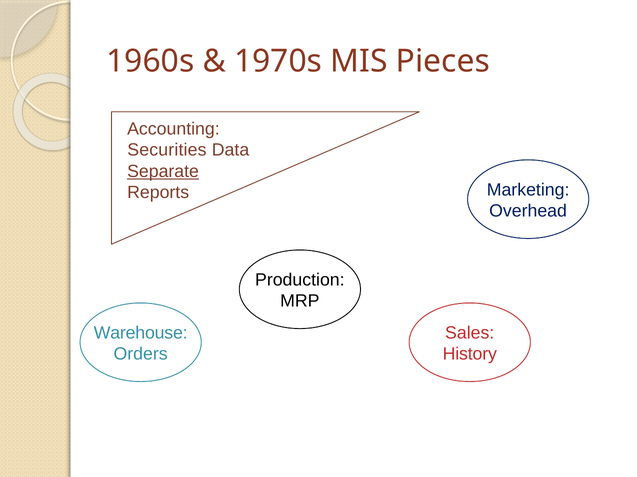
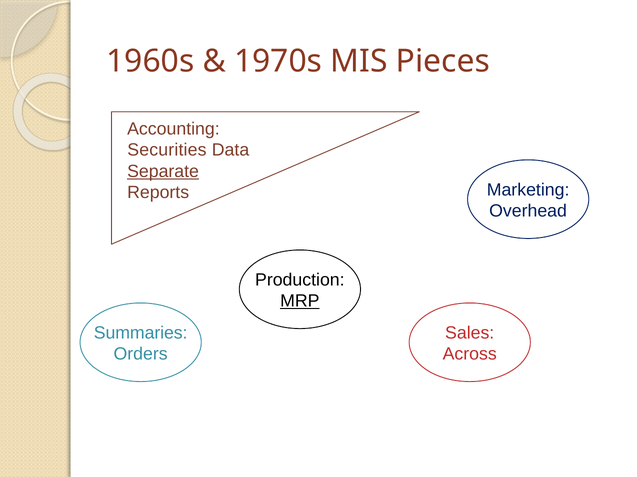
MRP underline: none -> present (300, 302)
Warehouse: Warehouse -> Summaries (141, 333)
History: History -> Across (470, 355)
